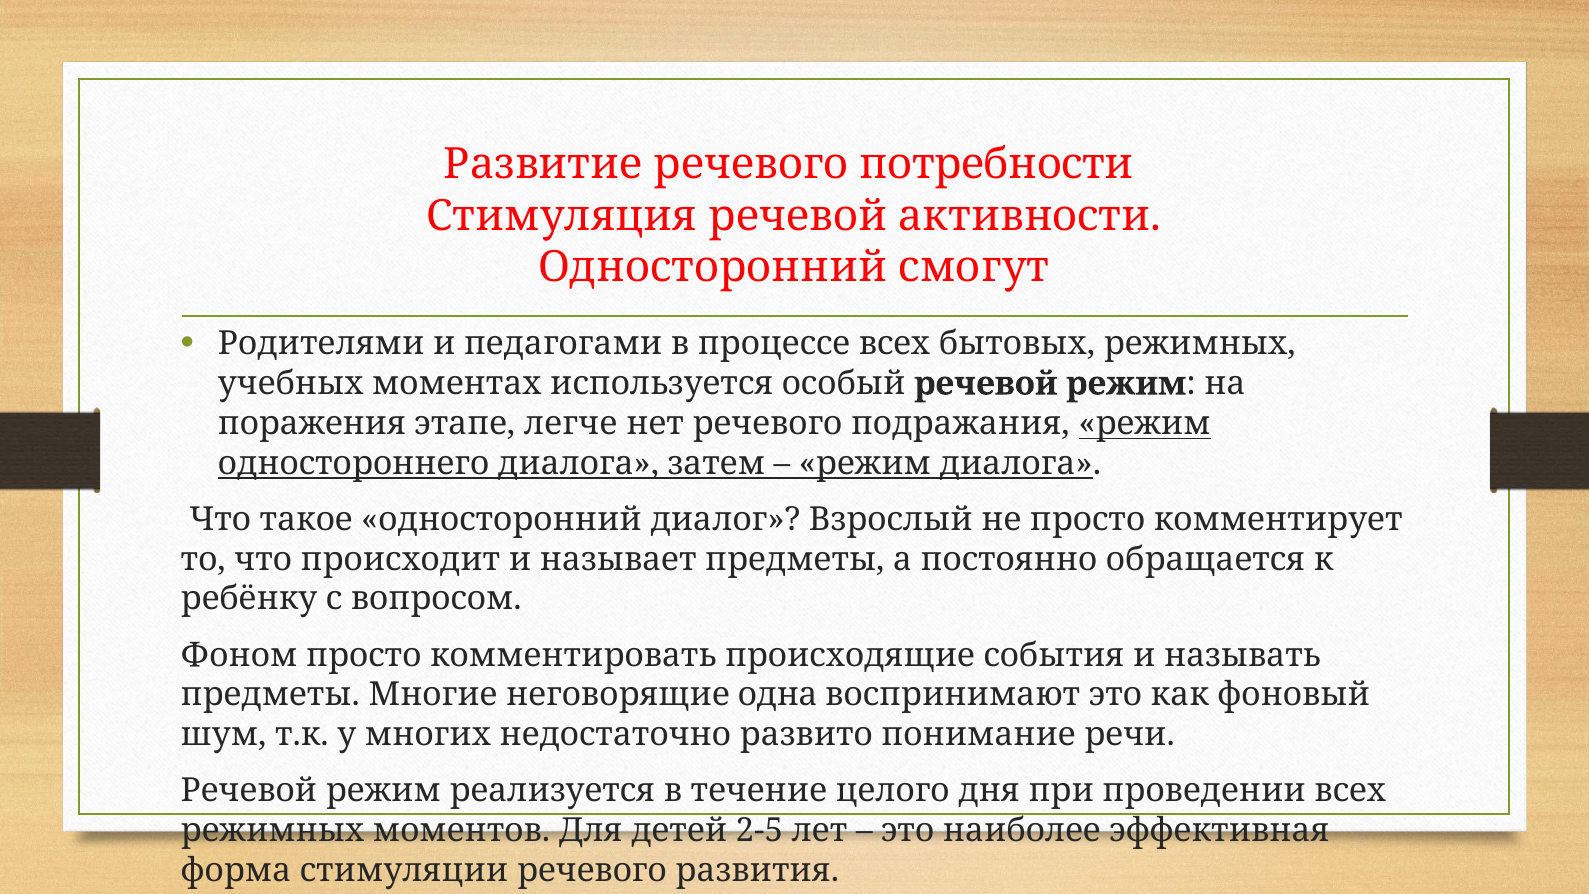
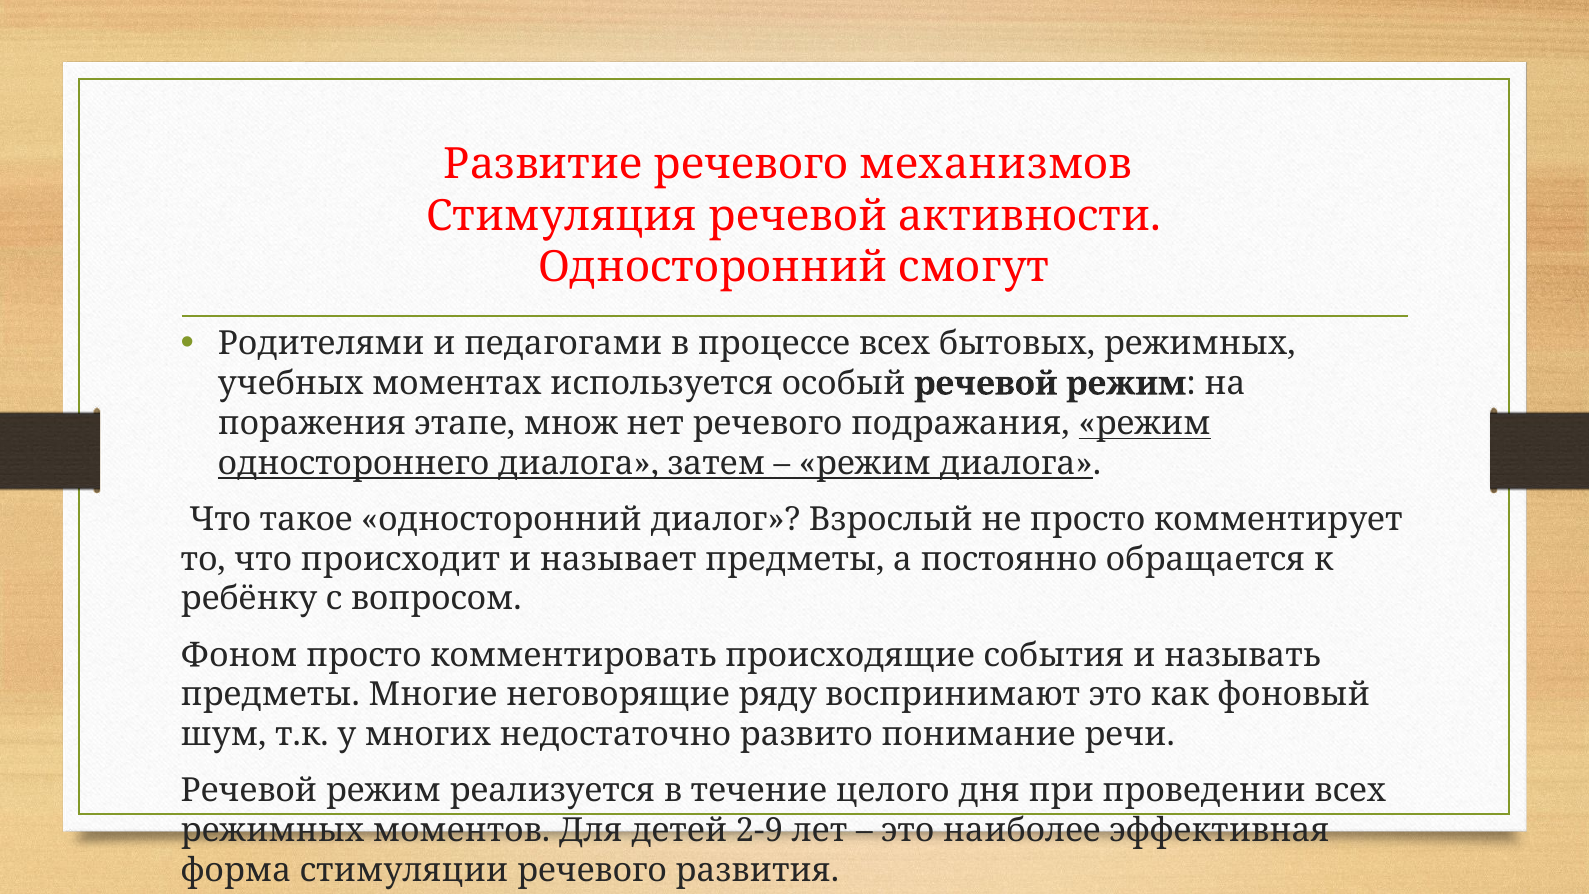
потребности: потребности -> механизмов (996, 164)
легче: легче -> множ (571, 423)
одна: одна -> ряду (778, 695)
2-5: 2-5 -> 2-9 (759, 831)
